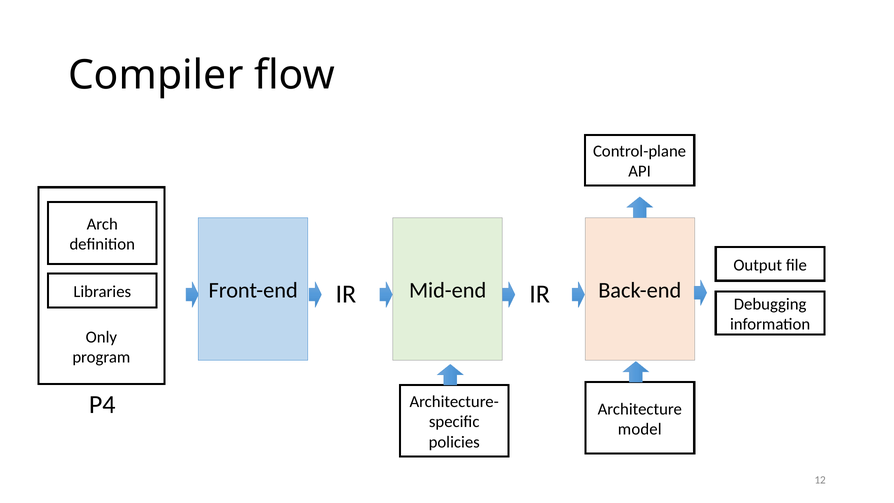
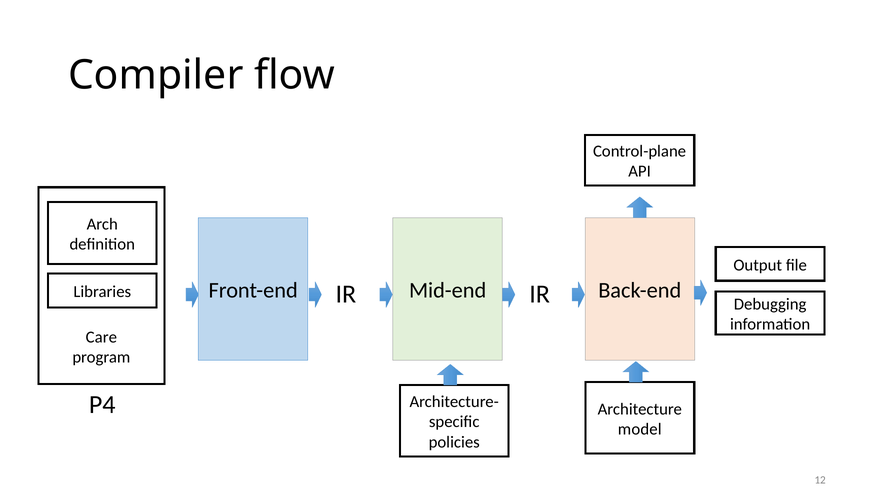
Only: Only -> Care (101, 337)
